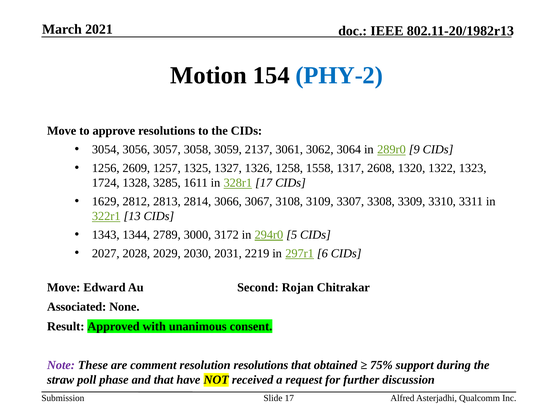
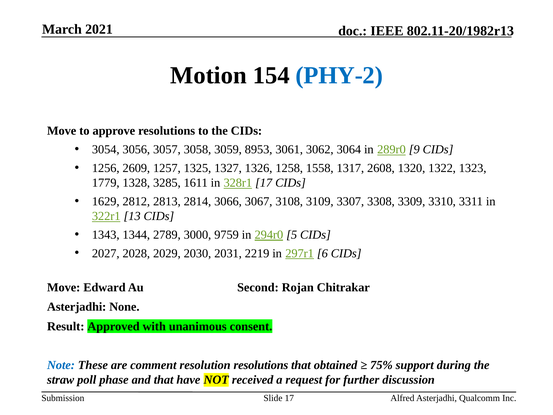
2137: 2137 -> 8953 (259, 149)
1724: 1724 -> 1779 (106, 183)
3172: 3172 -> 9759 (227, 235)
Associated: Associated -> Asterjadhi (77, 307)
Note colour: purple -> blue (61, 365)
